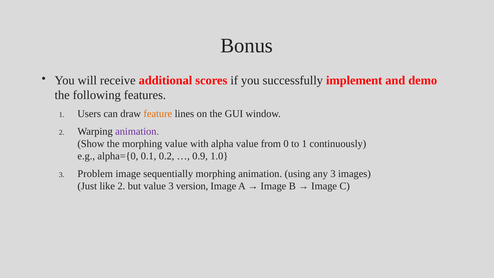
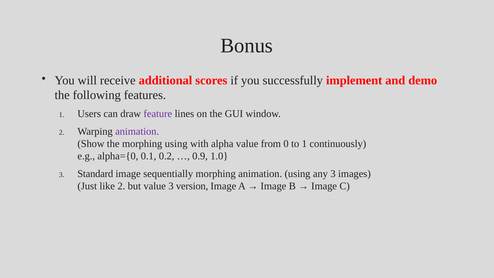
feature colour: orange -> purple (158, 114)
morphing value: value -> using (176, 144)
Problem: Problem -> Standard (95, 174)
